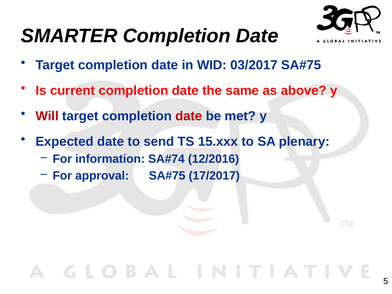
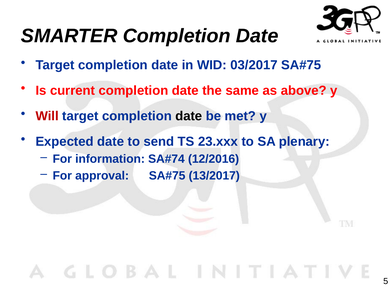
date colour: red -> black (189, 116)
15.xxx: 15.xxx -> 23.xxx (218, 141)
17/2017: 17/2017 -> 13/2017 (214, 176)
